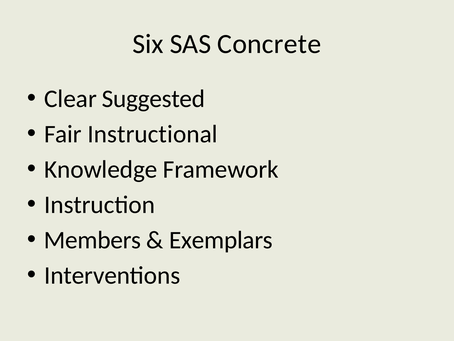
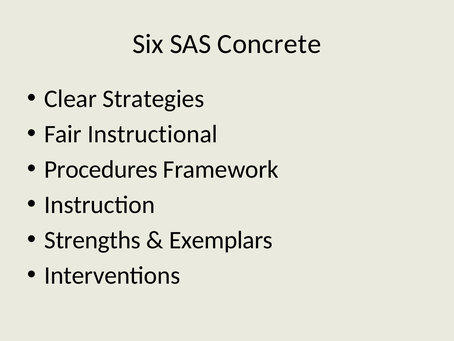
Suggested: Suggested -> Strategies (153, 99)
Knowledge: Knowledge -> Procedures (101, 169)
Members: Members -> Strengths (93, 240)
